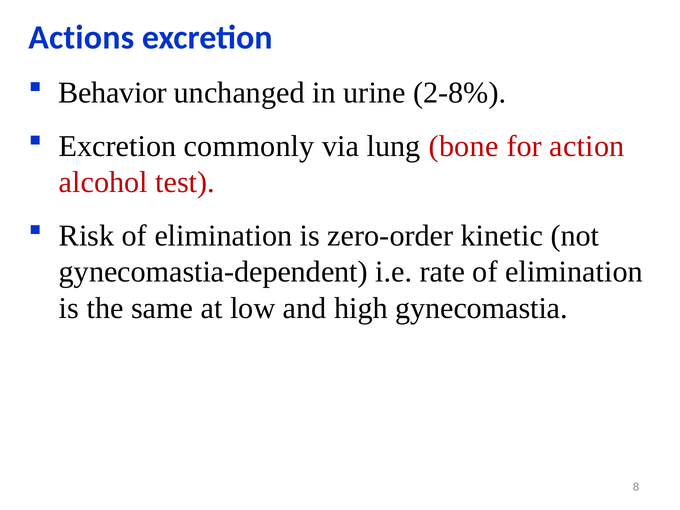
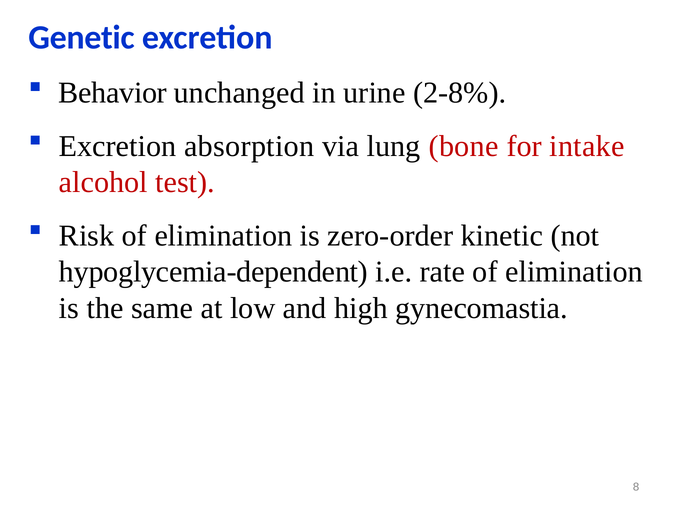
Actions: Actions -> Genetic (82, 38)
commonly: commonly -> absorption (249, 146)
action: action -> intake (587, 146)
gynecomastia-dependent: gynecomastia-dependent -> hypoglycemia-dependent (213, 272)
